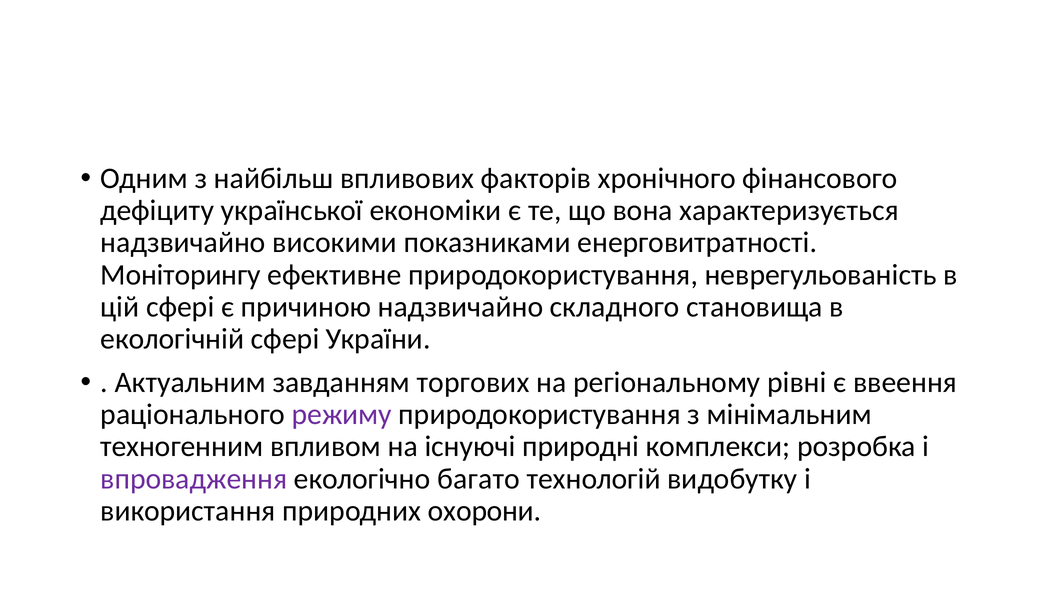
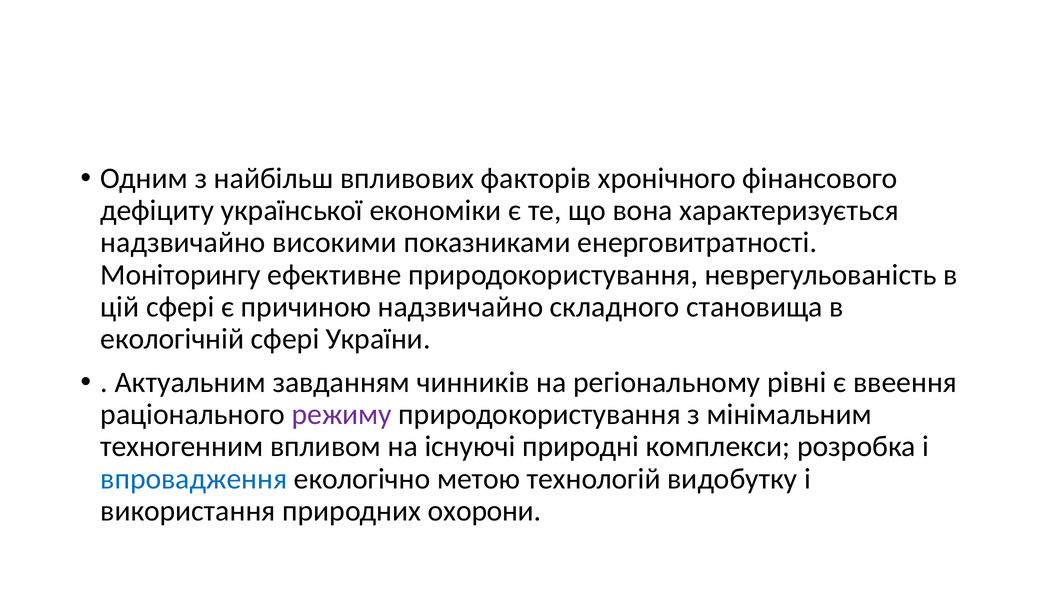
торгових: торгових -> чинників (473, 382)
впровадження colour: purple -> blue (194, 478)
багато: багато -> метою (479, 478)
